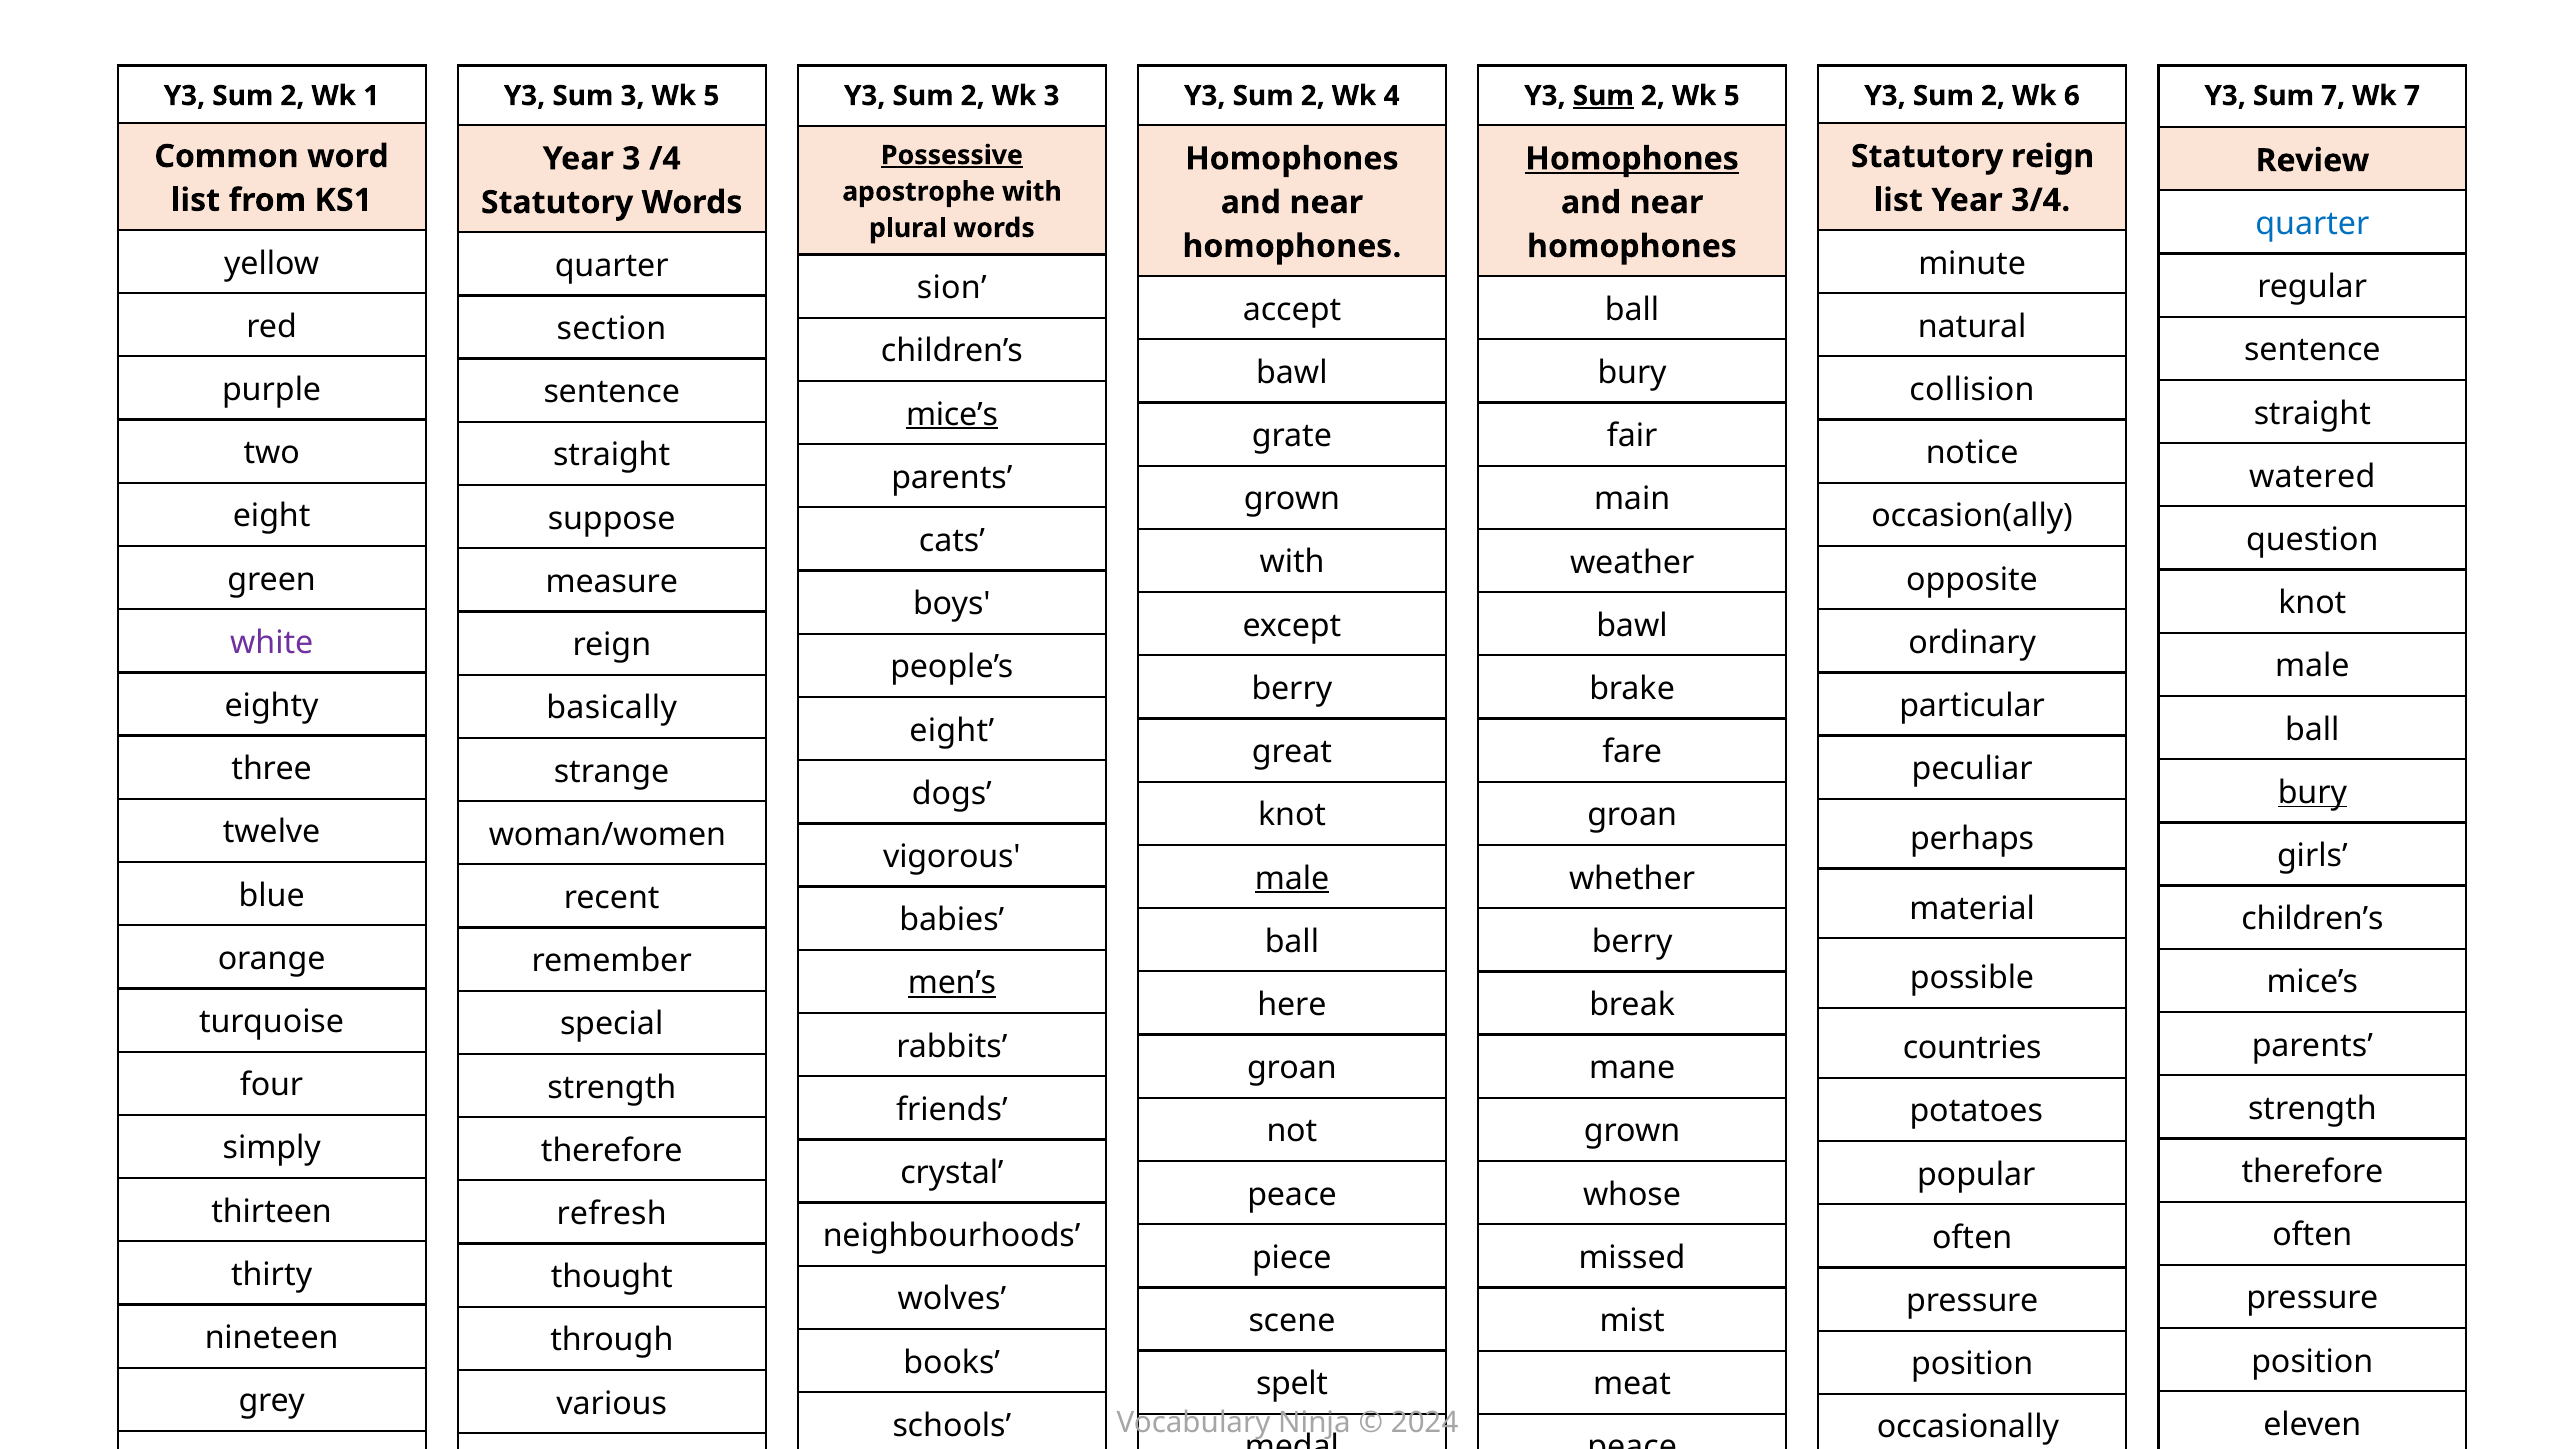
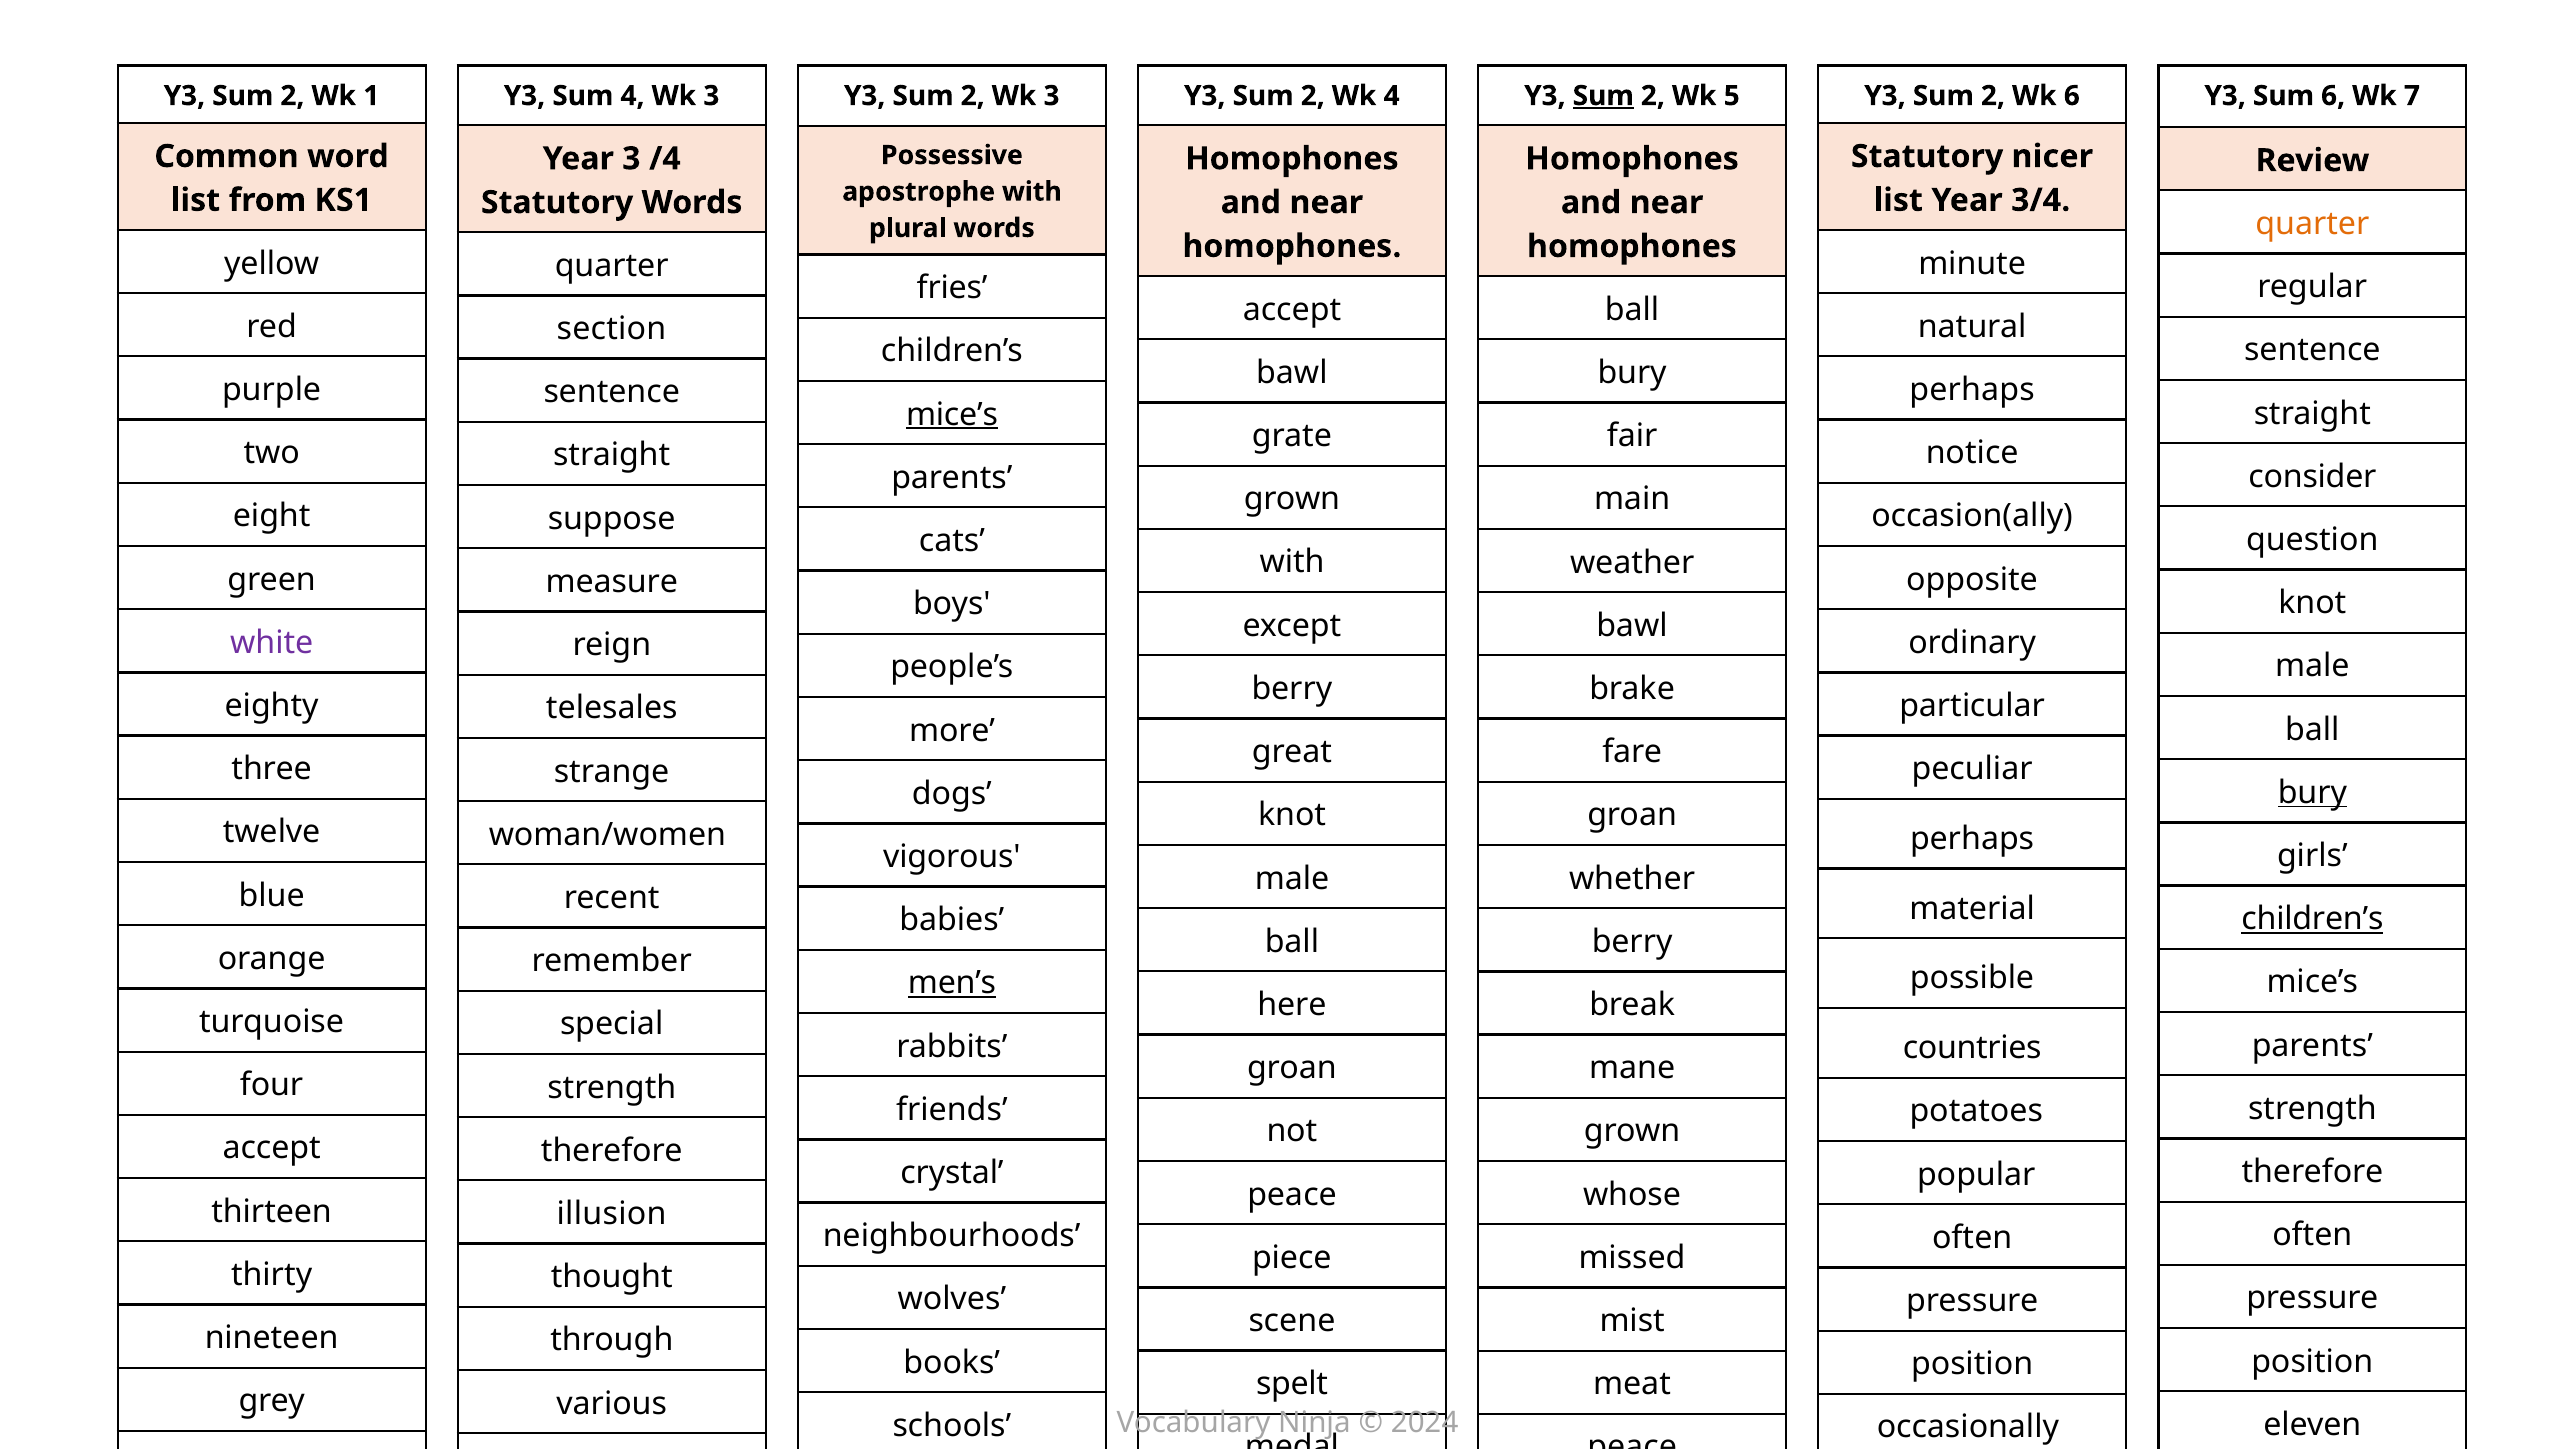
Sum 3: 3 -> 4 (632, 96)
5: 5 -> 3 (711, 96)
Sum 7: 7 -> 6 (2333, 96)
Possessive underline: present -> none (952, 155)
Statutory reign: reign -> nicer (2052, 156)
Homophones underline: present -> none (1632, 159)
quarter colour: blue -> orange (2312, 224)
sion: sion -> fries (952, 288)
collision: collision -> perhaps (1972, 390)
watered: watered -> consider (2312, 477)
basically: basically -> telesales (612, 708)
eight: eight -> more (952, 730)
male underline: present -> none (1292, 878)
children’s underline: none -> present (2312, 919)
simply: simply -> accept (272, 1148)
refresh: refresh -> illusion (612, 1214)
